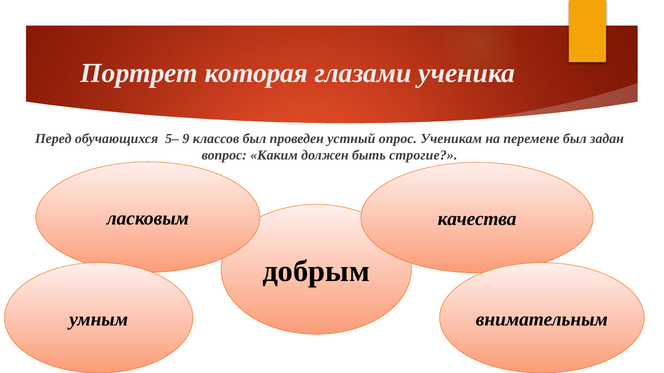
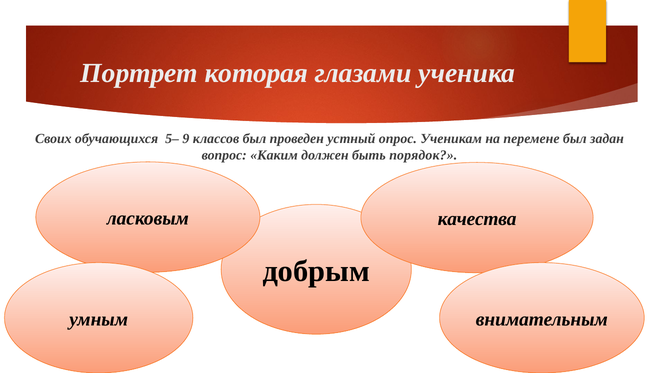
Перед: Перед -> Своих (53, 139)
строгие: строгие -> порядок (423, 155)
